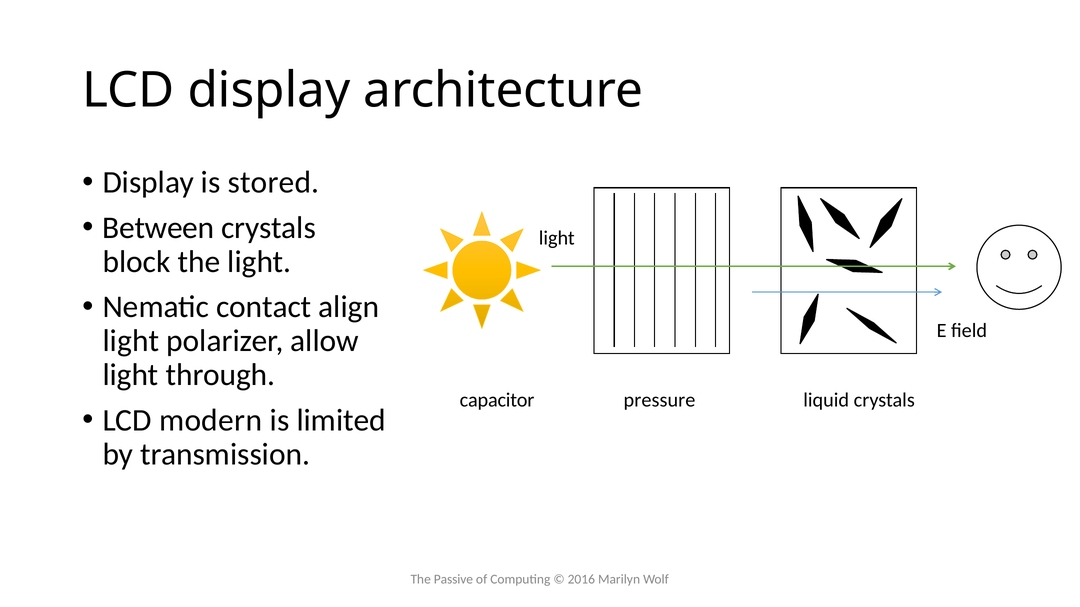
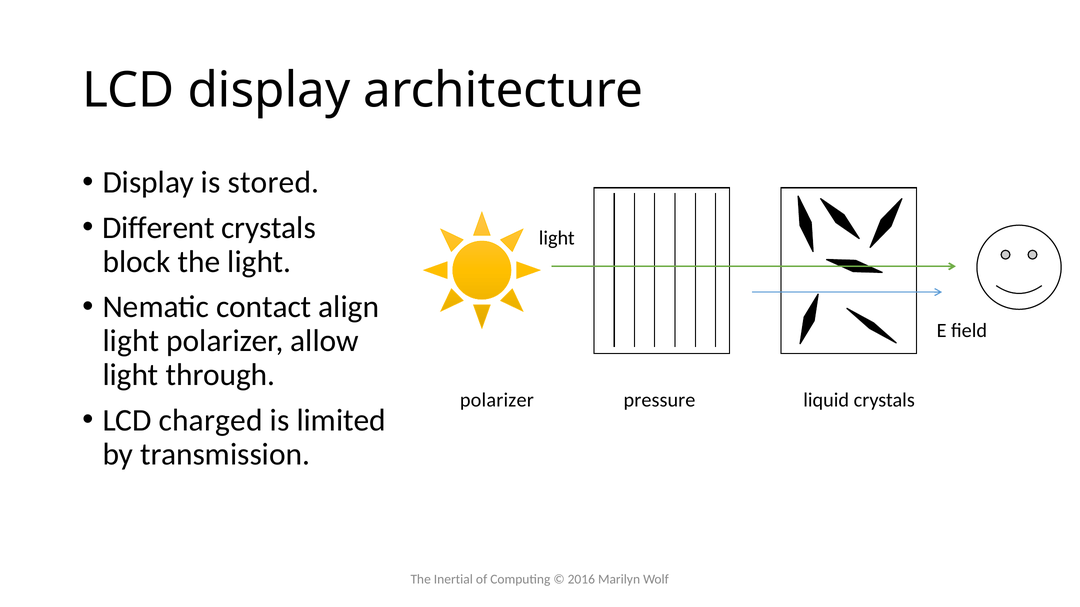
Between: Between -> Different (158, 228)
capacitor: capacitor -> polarizer (497, 401)
modern: modern -> charged (211, 421)
Passive: Passive -> Inertial (453, 580)
